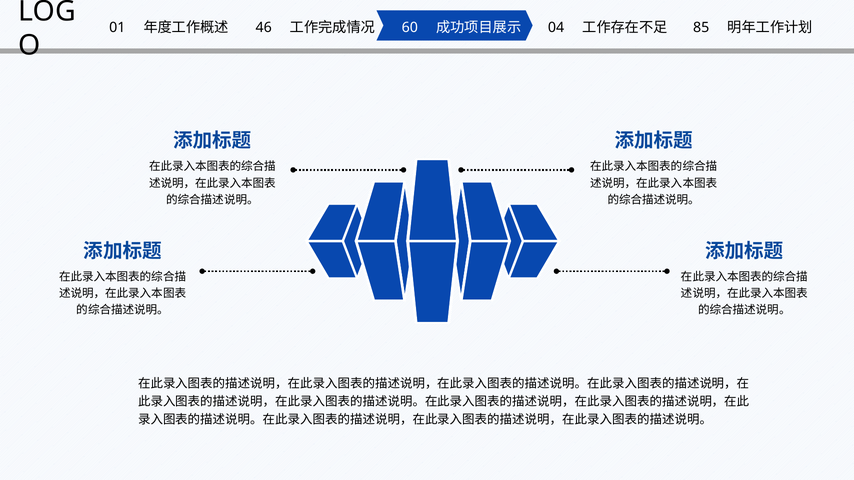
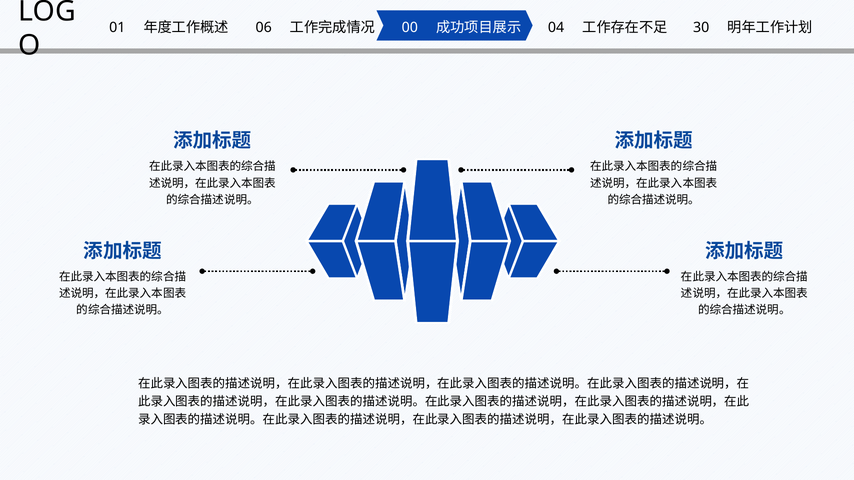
46: 46 -> 06 (264, 28)
60: 60 -> 00 (410, 28)
85: 85 -> 30 (701, 28)
